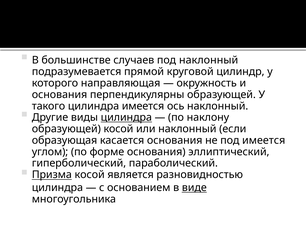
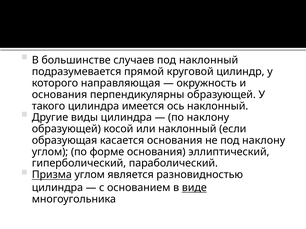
цилиндра underline: present -> none (126, 118)
под имеется: имеется -> наклону (264, 141)
Призма косой: косой -> углом (90, 175)
